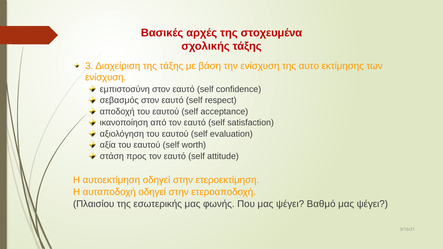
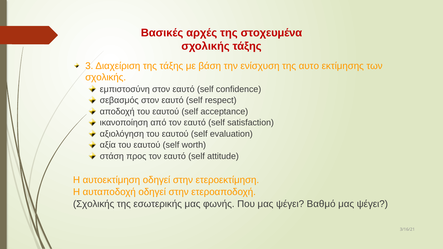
ενίσχυση: ενίσχυση -> σχολικής (106, 78)
Πλαισίου: Πλαισίου -> Σχολικής (94, 204)
